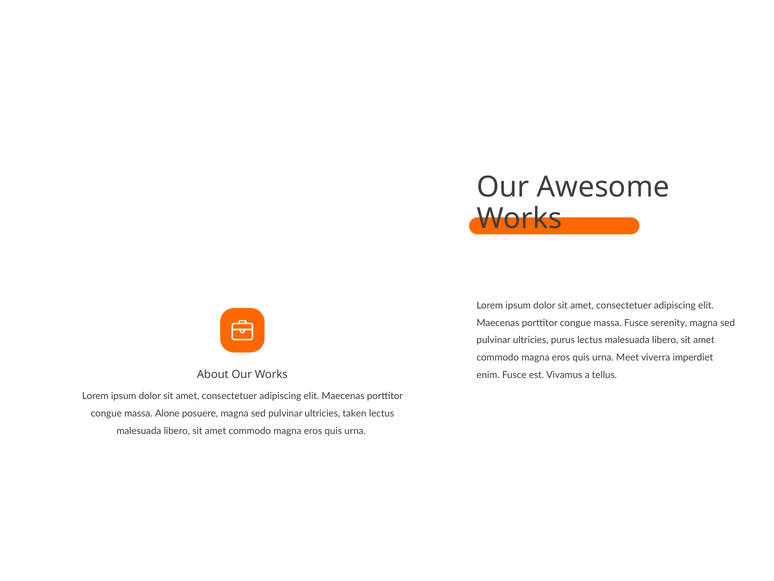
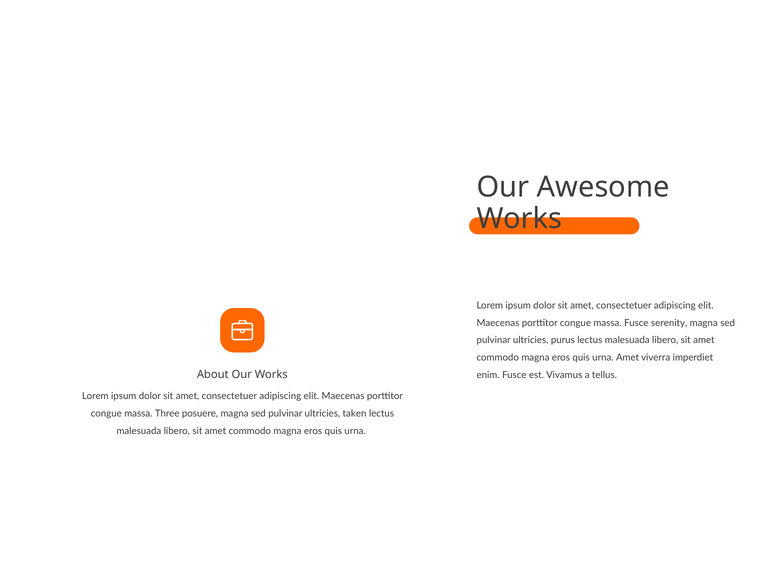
urna Meet: Meet -> Amet (628, 357)
Alone: Alone -> Three (167, 413)
